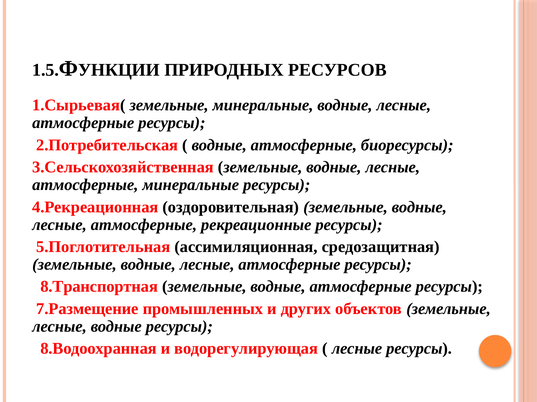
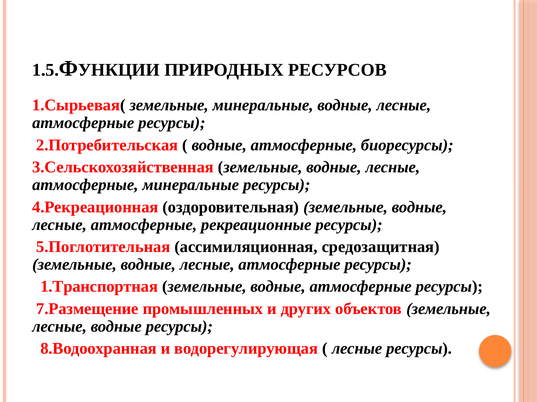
8.Транспортная: 8.Транспортная -> 1.Транспортная (99, 287)
